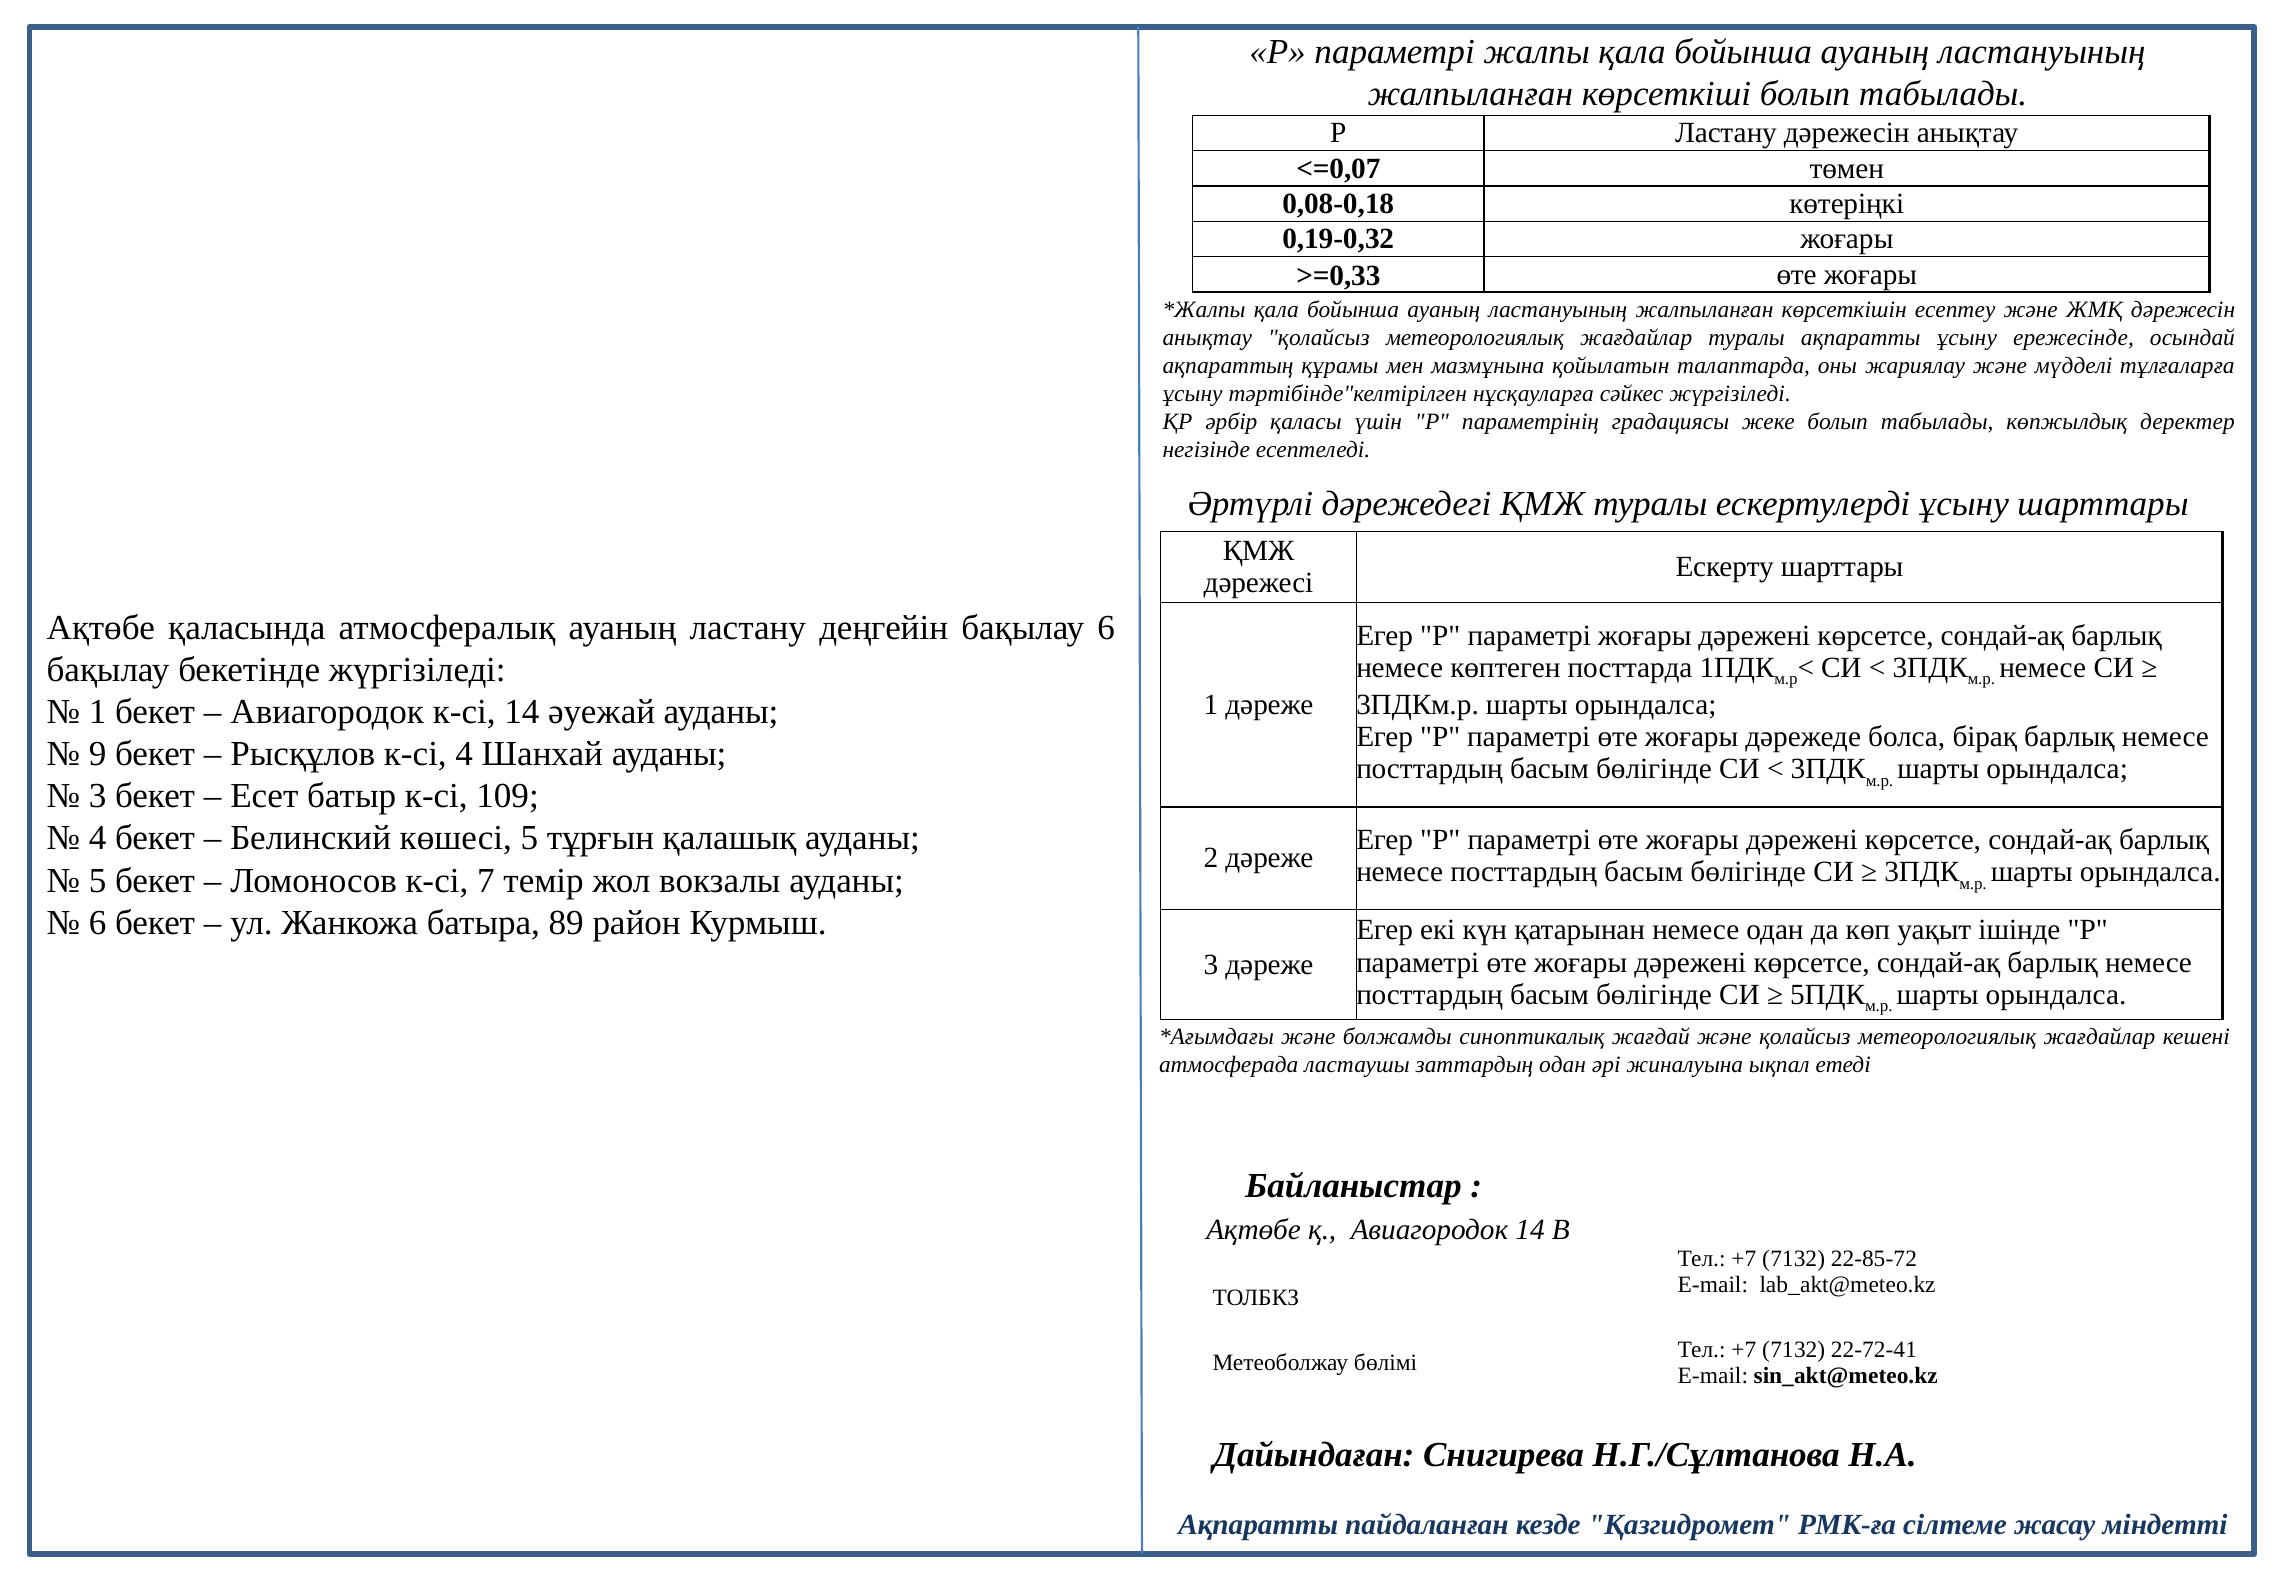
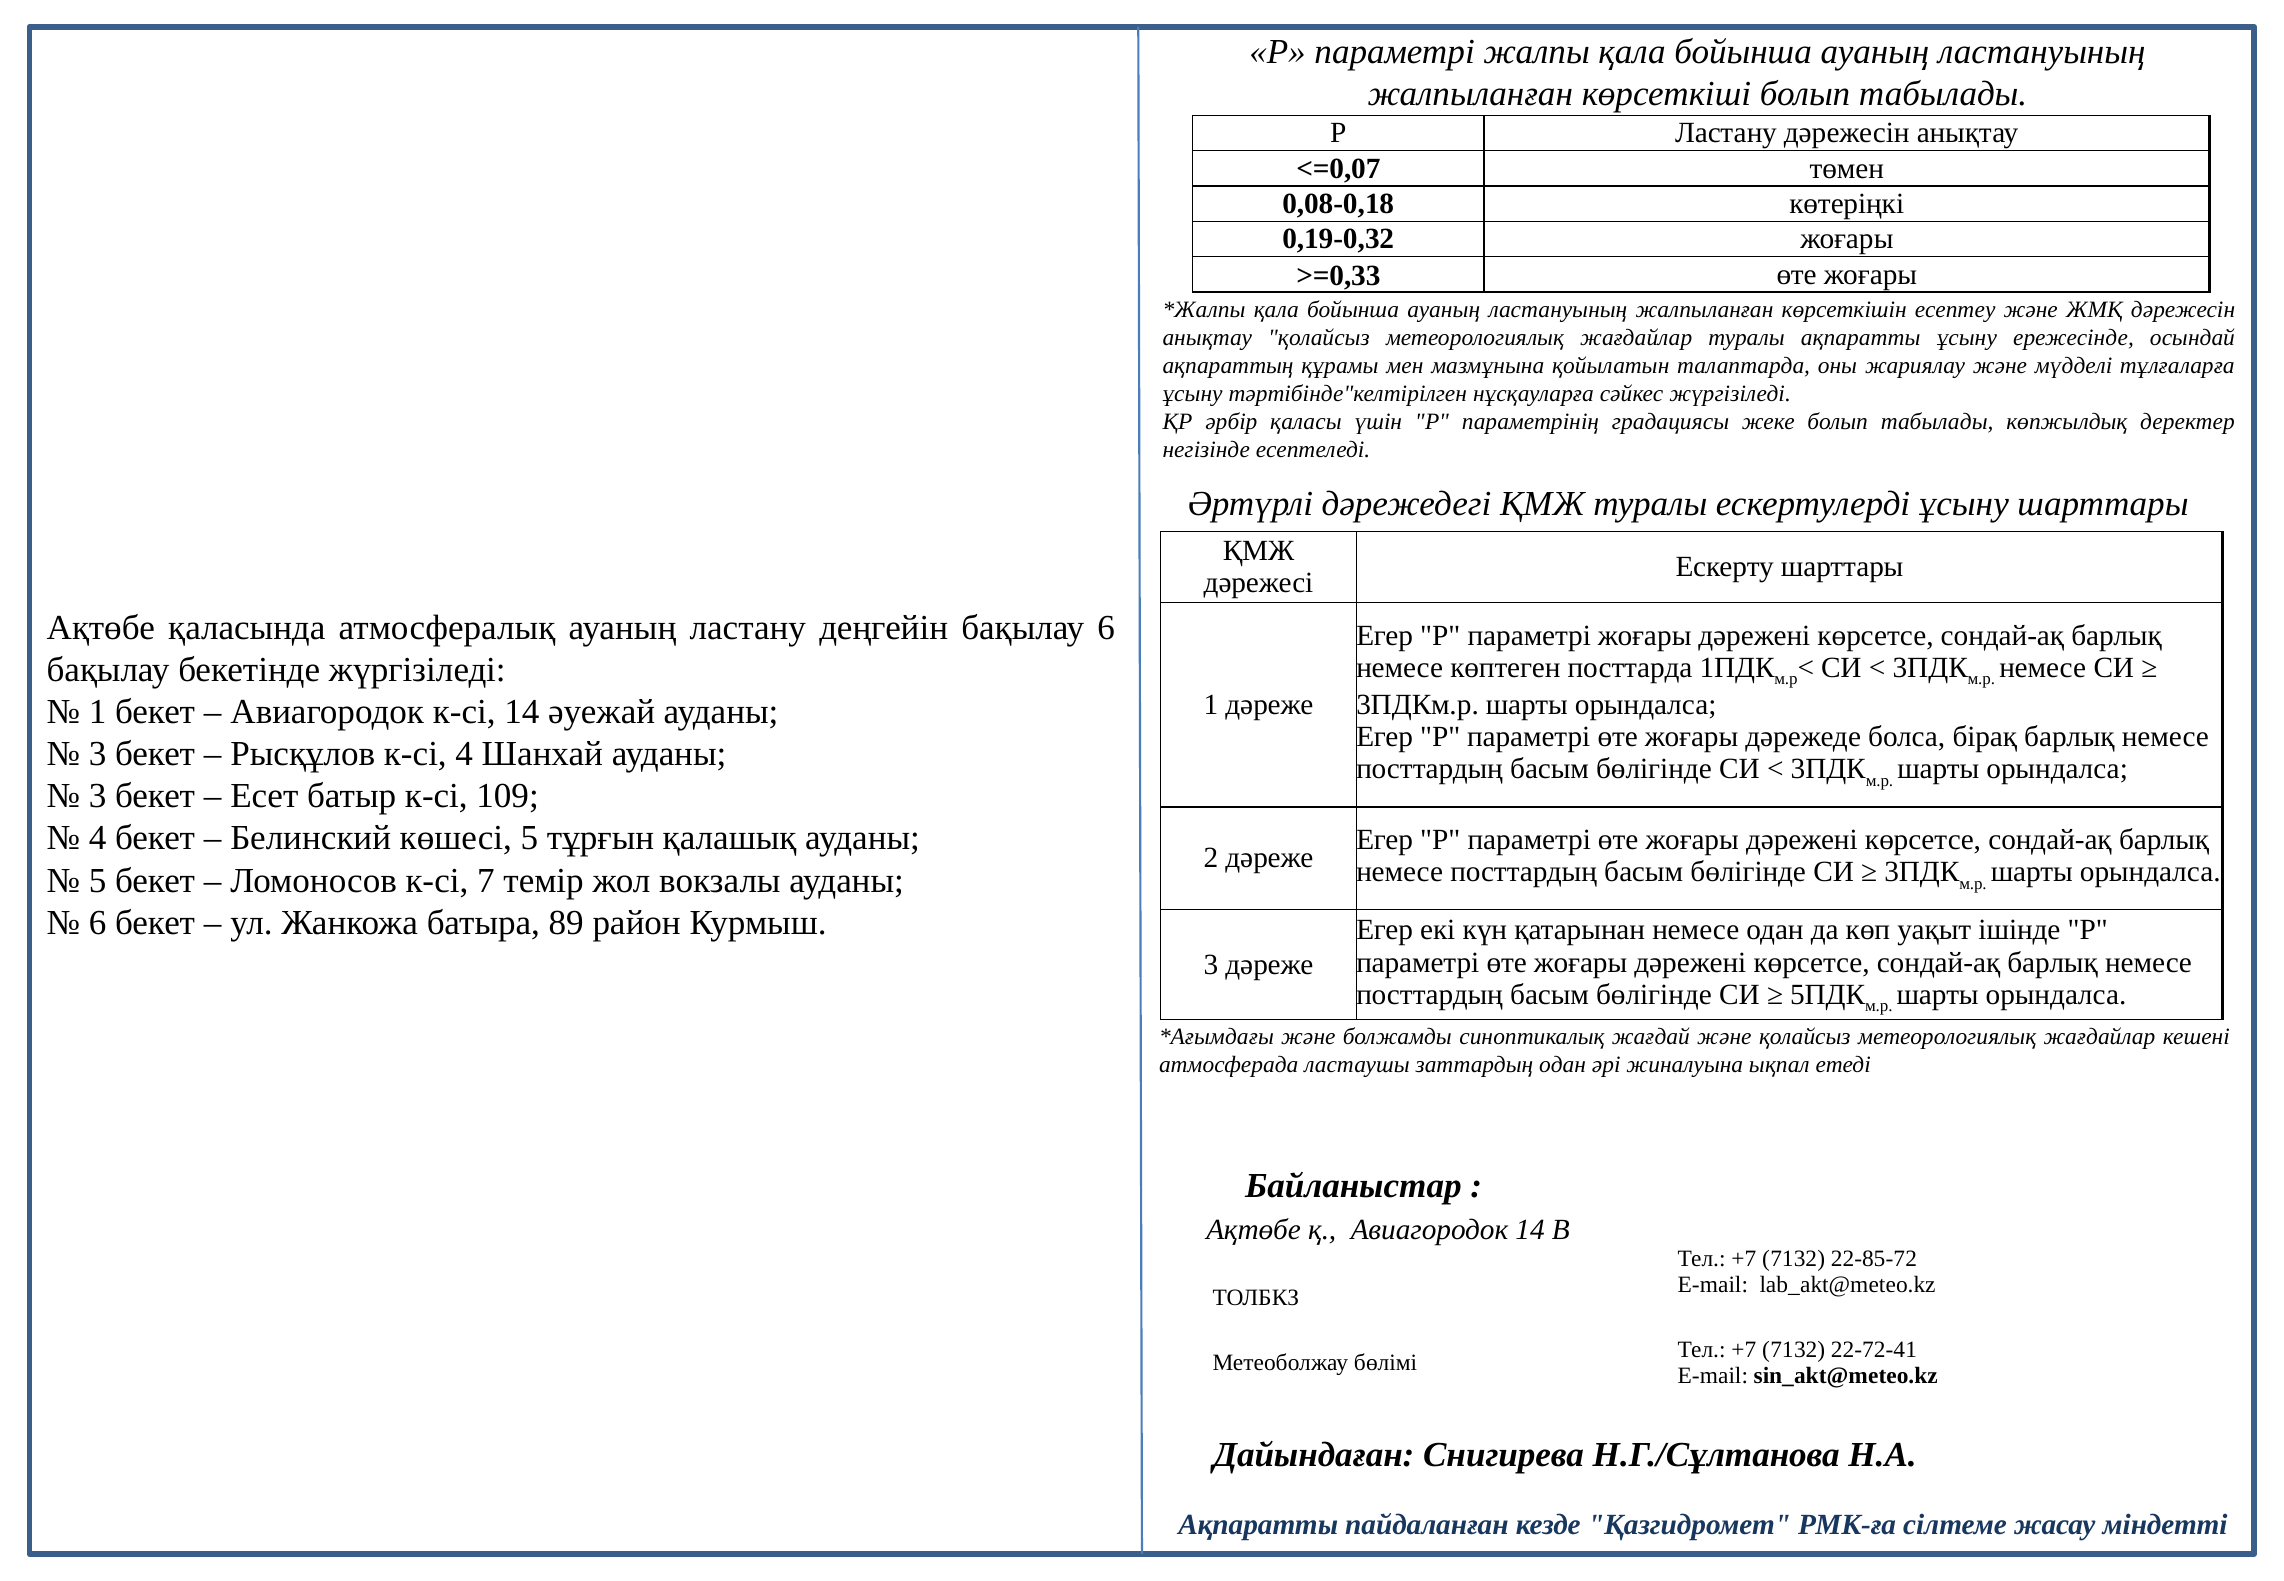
9: 9 -> 3 (98, 754)
